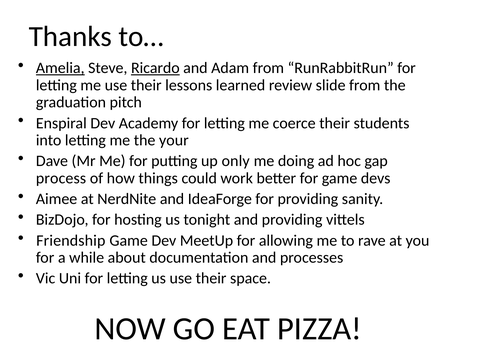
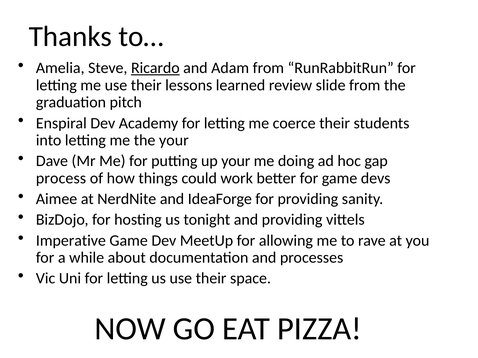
Amelia underline: present -> none (60, 68)
up only: only -> your (236, 161)
Friendship: Friendship -> Imperative (71, 241)
